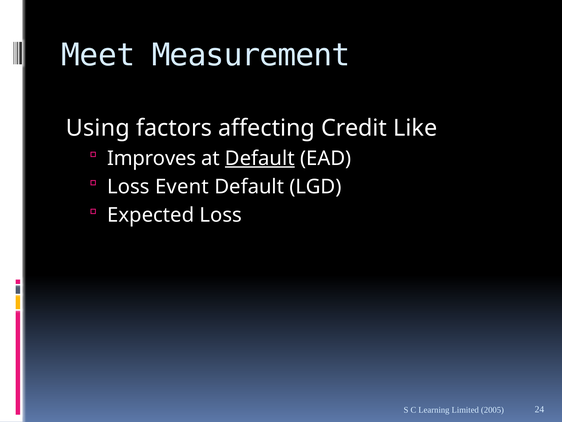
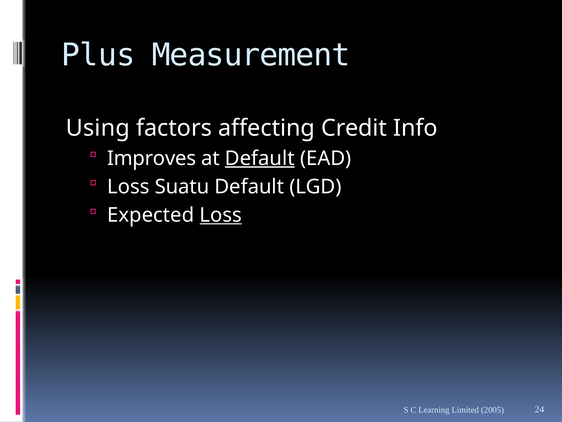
Meet: Meet -> Plus (98, 55)
Like: Like -> Info (415, 128)
Event: Event -> Suatu (182, 187)
Loss underline: none -> present (221, 215)
